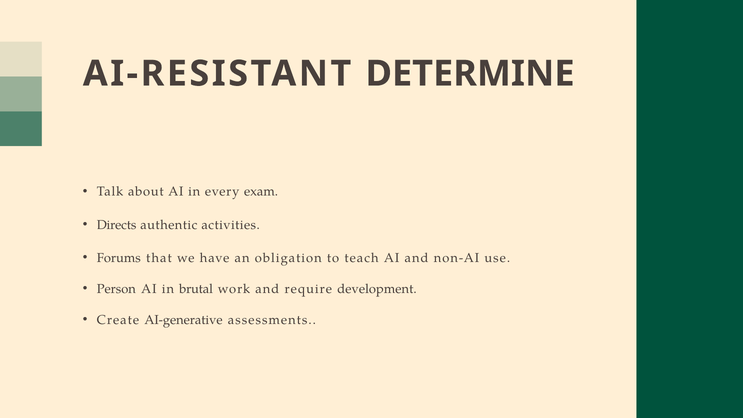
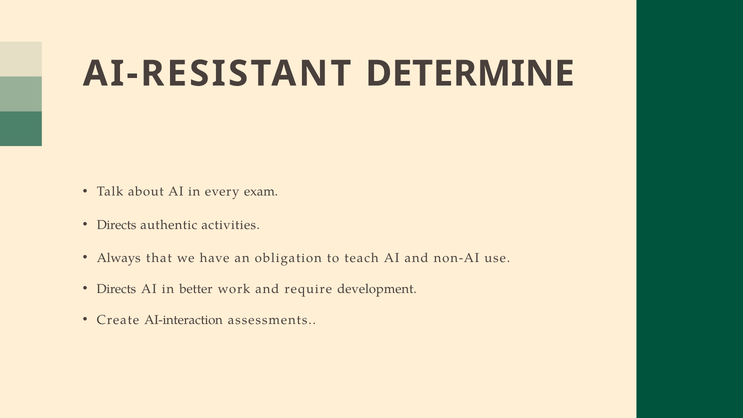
Forums: Forums -> Always (119, 258)
Person: Person -> Directs (116, 289)
brutal: brutal -> better (196, 289)
AI-generative: AI-generative -> AI-interaction (184, 320)
